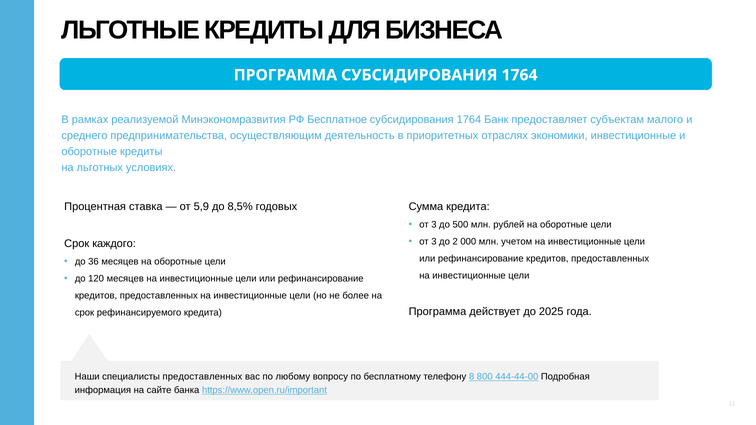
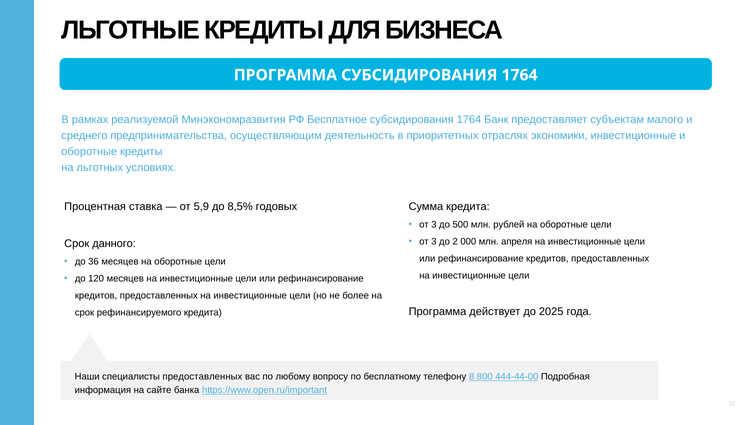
учетом: учетом -> апреля (517, 242)
каждого: каждого -> данного (114, 244)
